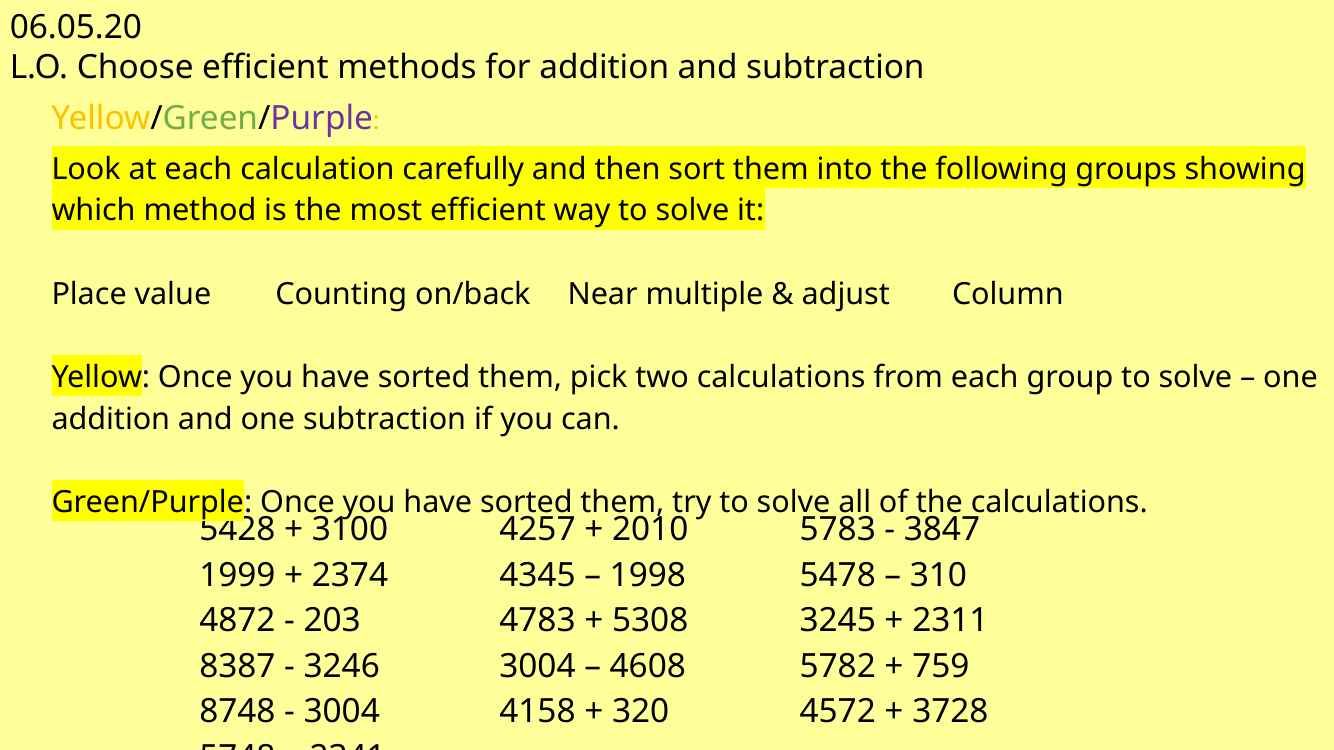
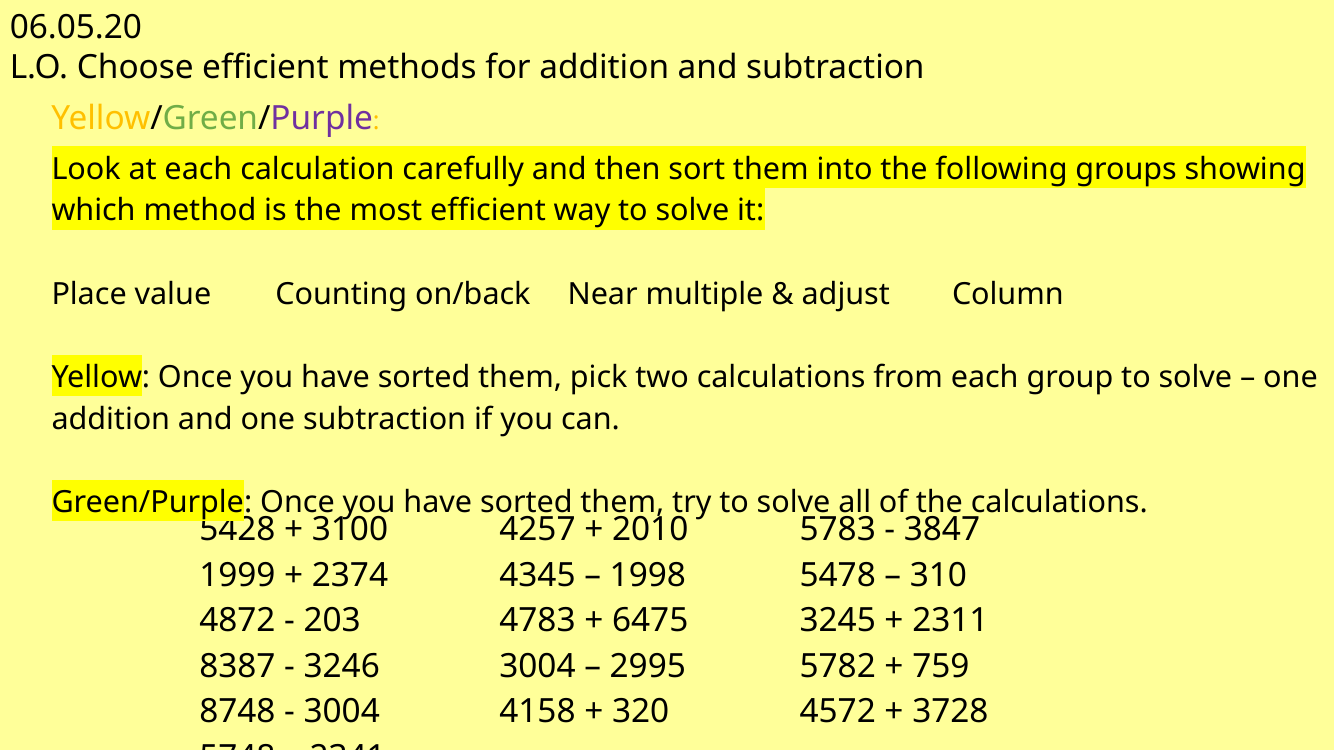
5308: 5308 -> 6475 (650, 621)
4608: 4608 -> 2995 (648, 666)
